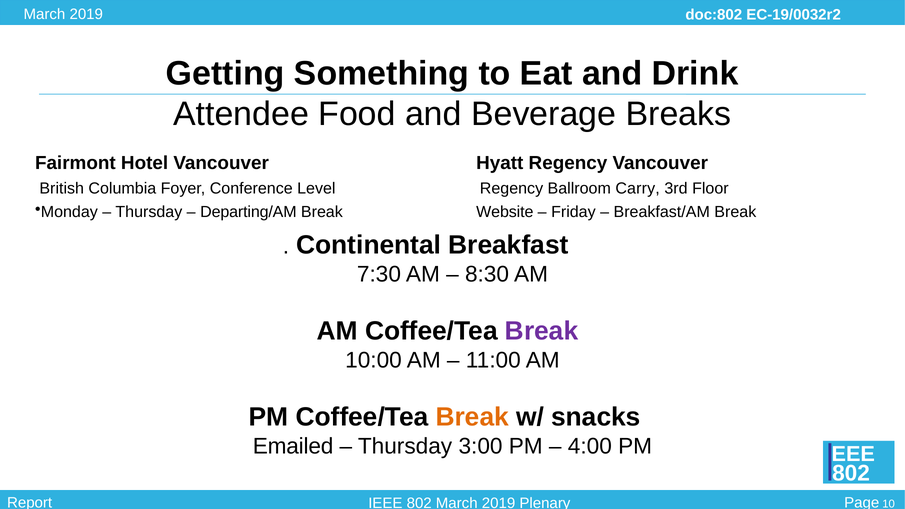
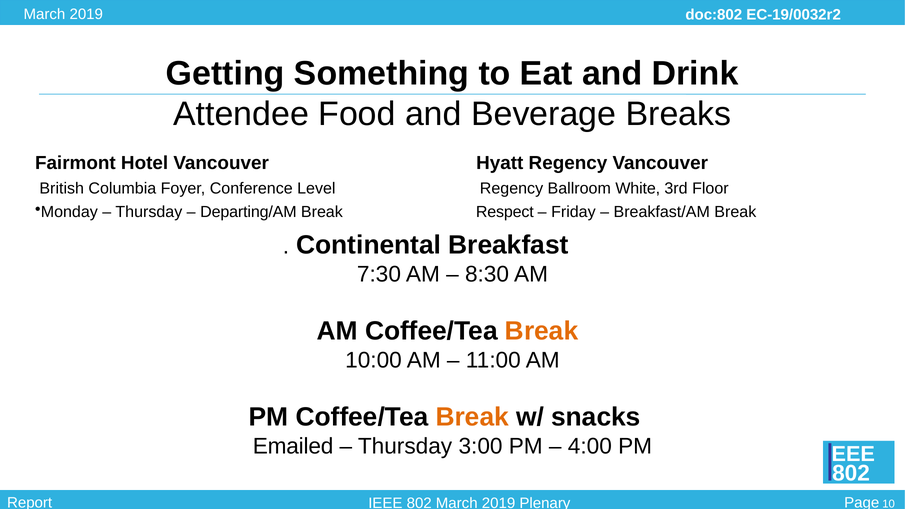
Carry: Carry -> White (638, 188)
Website: Website -> Respect (505, 212)
Break colour: purple -> orange (542, 331)
